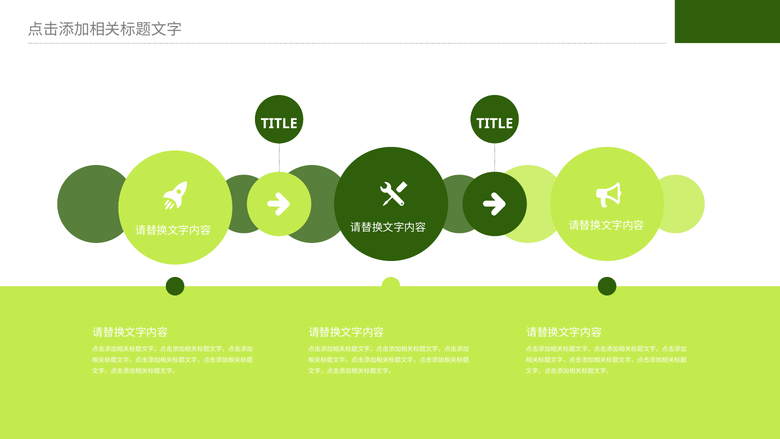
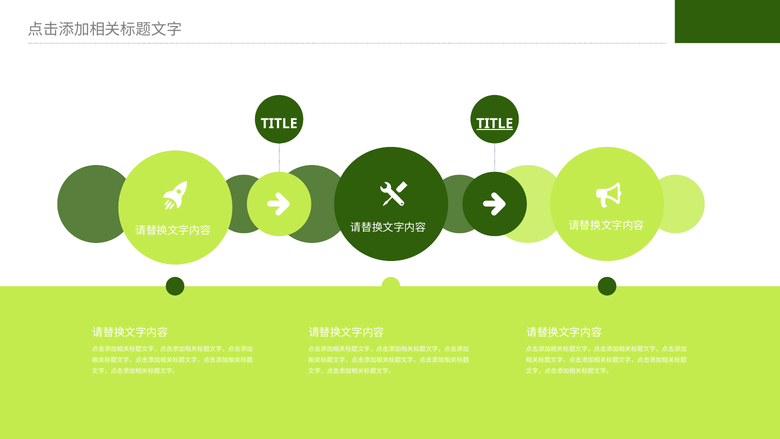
TITLE underline: none -> present (495, 123)
